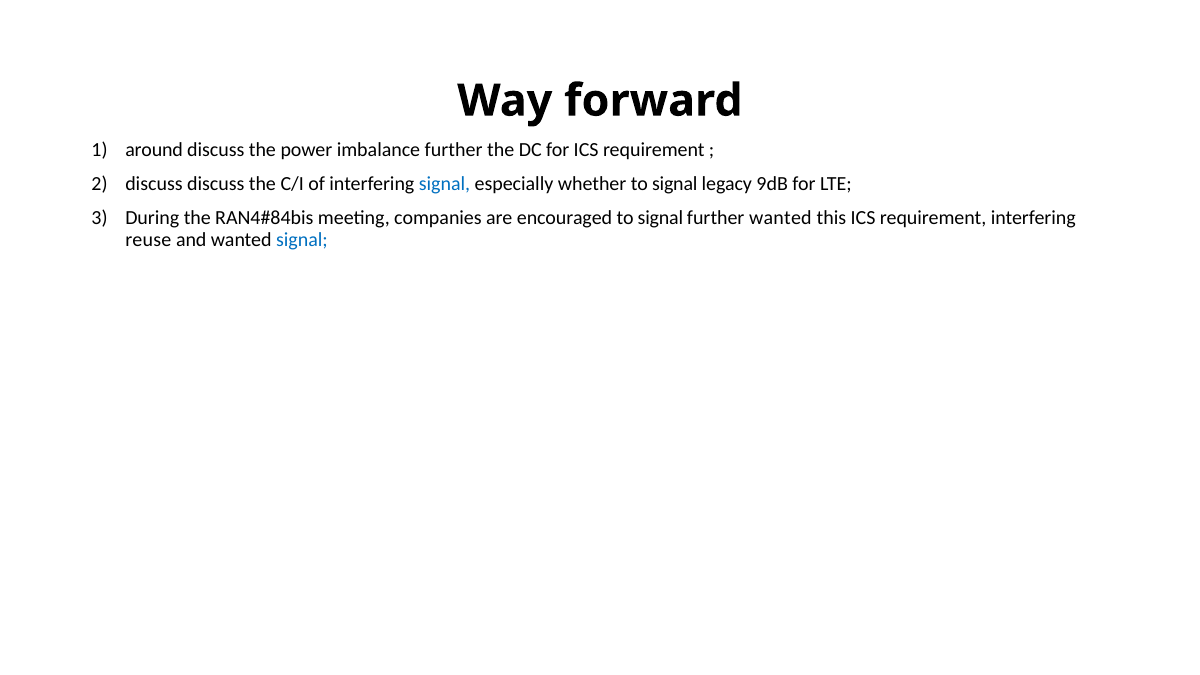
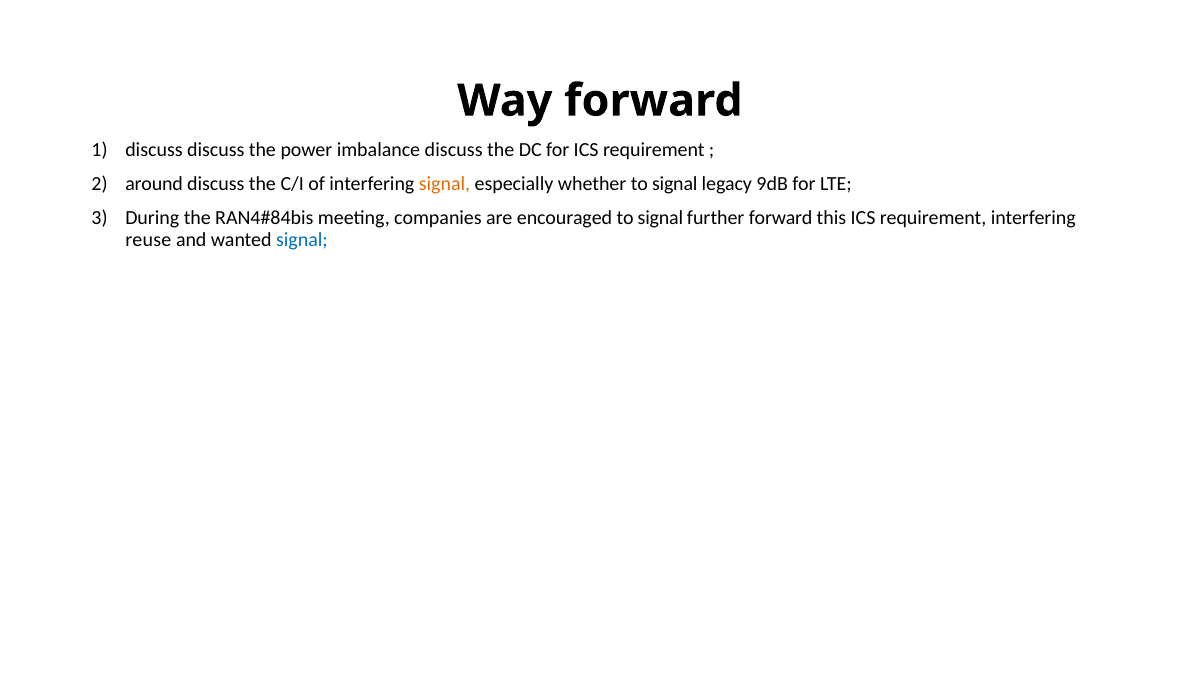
around: around -> discuss (154, 150)
imbalance further: further -> discuss (454, 150)
discuss: discuss -> around (154, 184)
signal colour: blue -> orange (444, 184)
further wanted: wanted -> forward (781, 218)
